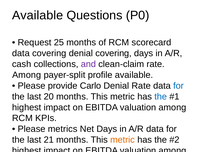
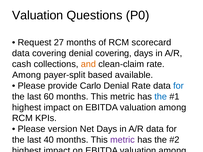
Available: Available -> Valuation (38, 15)
25: 25 -> 27 (59, 43)
and colour: purple -> orange (88, 64)
profile: profile -> based (100, 75)
20: 20 -> 60 (49, 97)
metrics: metrics -> version (63, 129)
21: 21 -> 40 (49, 140)
metric colour: orange -> purple (123, 140)
